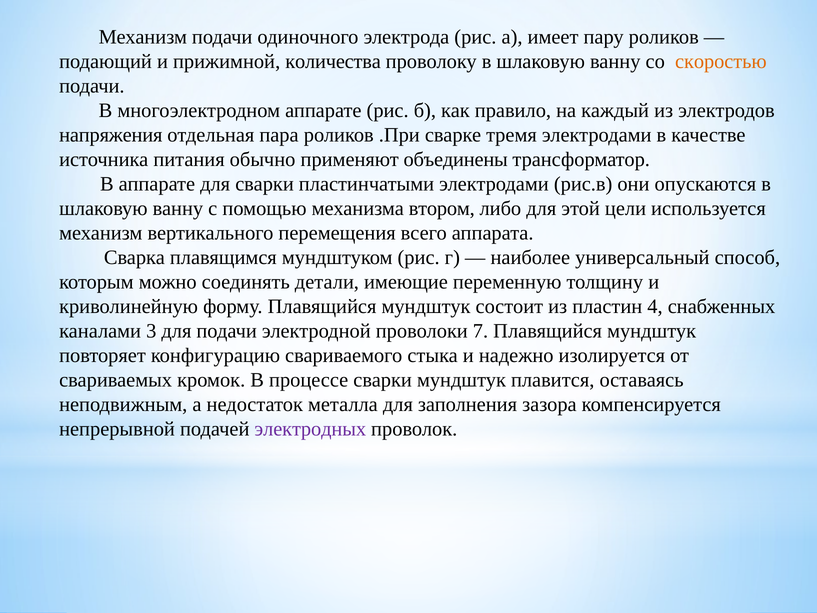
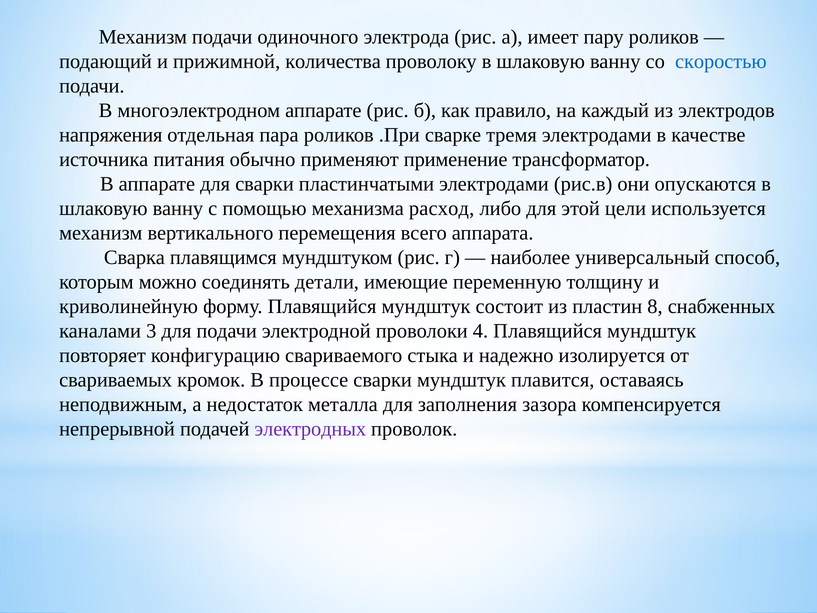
скоростью colour: orange -> blue (721, 61)
объединены: объединены -> применение (456, 159)
втором: втором -> расход (442, 208)
4: 4 -> 8 (655, 307)
7: 7 -> 4 (481, 331)
